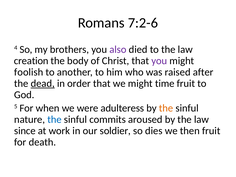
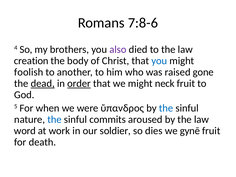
7:2-6: 7:2-6 -> 7:8-6 (143, 23)
you colour: purple -> blue (159, 61)
after: after -> gone (203, 72)
order underline: none -> present (79, 84)
time: time -> neck (165, 84)
adulteress: adulteress -> ὕπανδρος (122, 108)
the colour: orange -> blue (166, 108)
since: since -> word (25, 131)
then: then -> gynē (190, 131)
